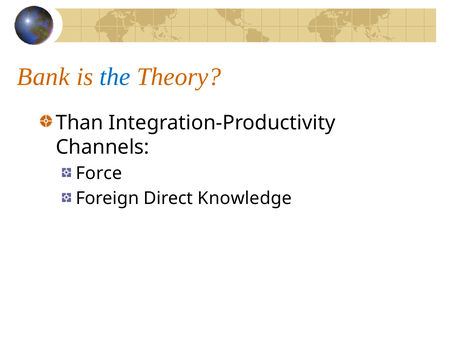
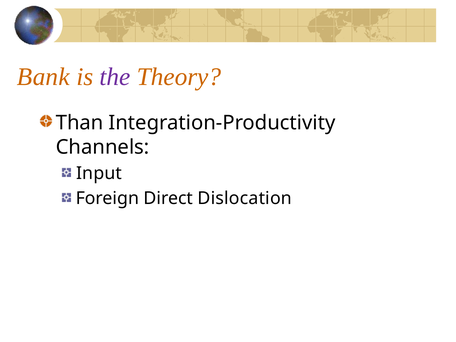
the colour: blue -> purple (115, 77)
Force: Force -> Input (99, 173)
Knowledge: Knowledge -> Dislocation (245, 198)
